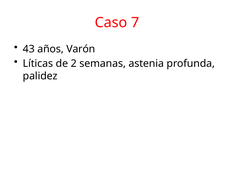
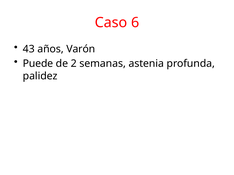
7: 7 -> 6 (135, 23)
Líticas: Líticas -> Puede (38, 64)
